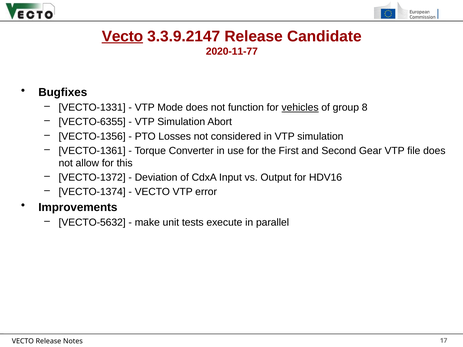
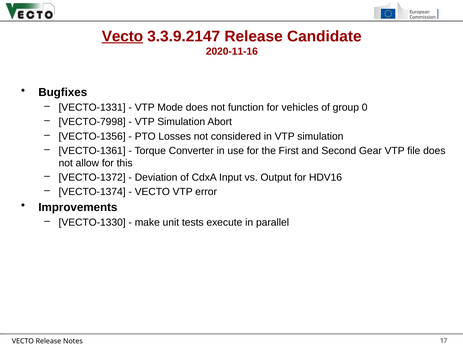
2020-11-77: 2020-11-77 -> 2020-11-16 (232, 51)
vehicles underline: present -> none (300, 108)
8: 8 -> 0 (365, 108)
VECTO-6355: VECTO-6355 -> VECTO-7998 (92, 122)
VECTO-5632: VECTO-5632 -> VECTO-1330 (92, 223)
